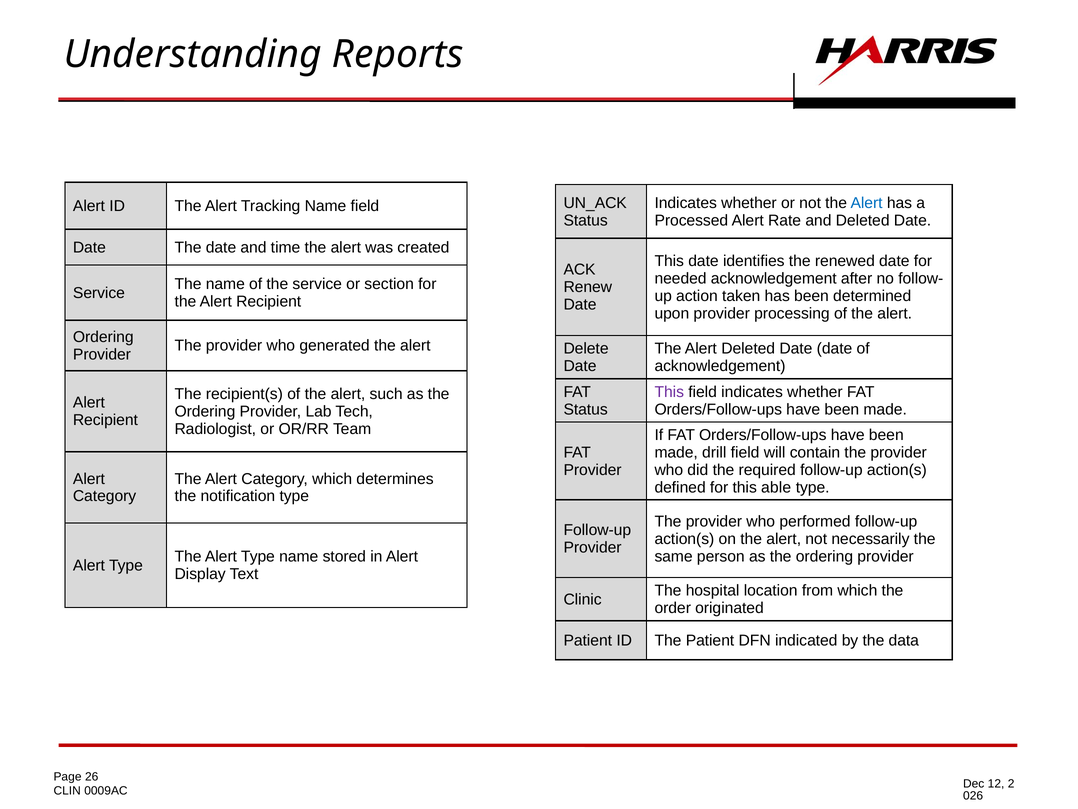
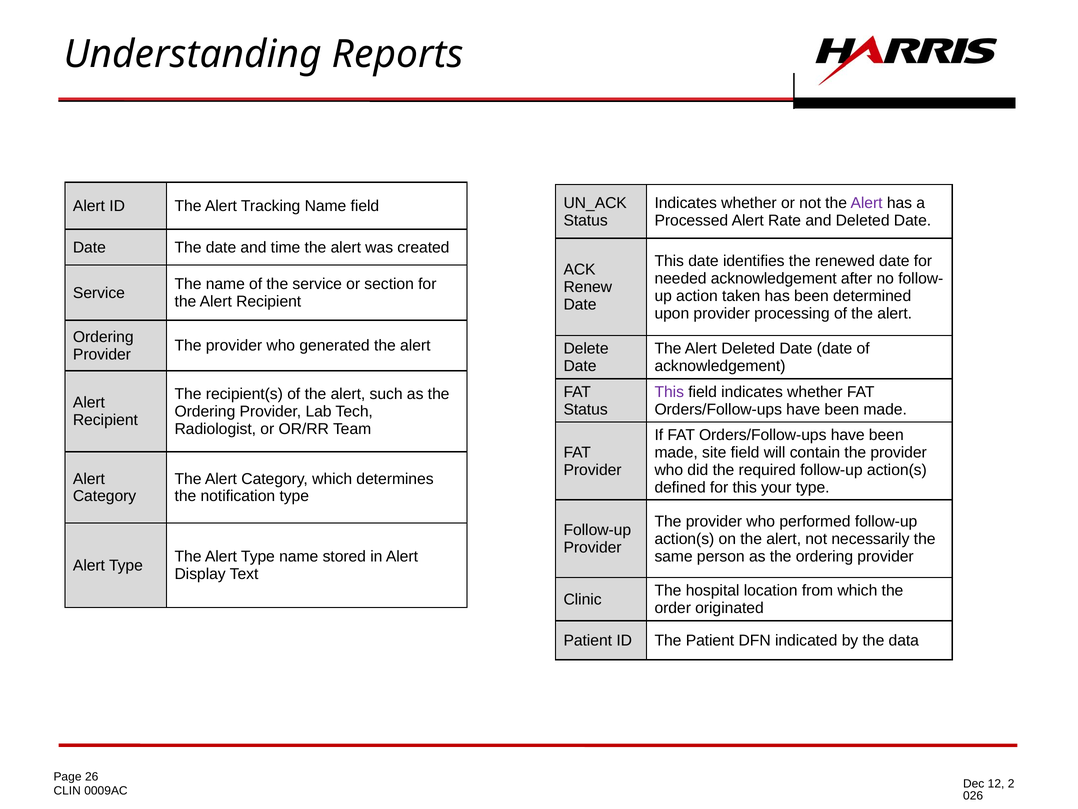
Alert colour: blue -> purple (867, 203)
drill: drill -> site (714, 452)
able: able -> your (776, 487)
